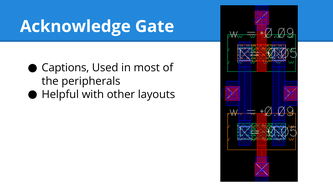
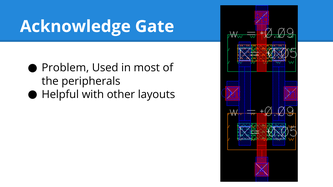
Captions: Captions -> Problem (65, 68)
